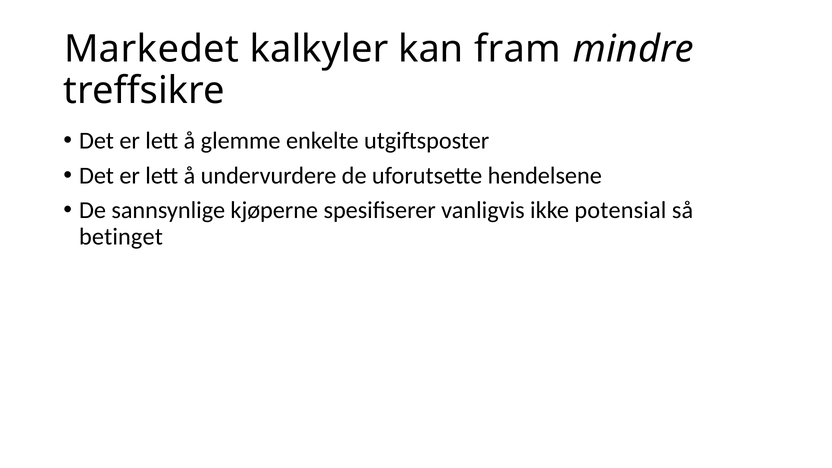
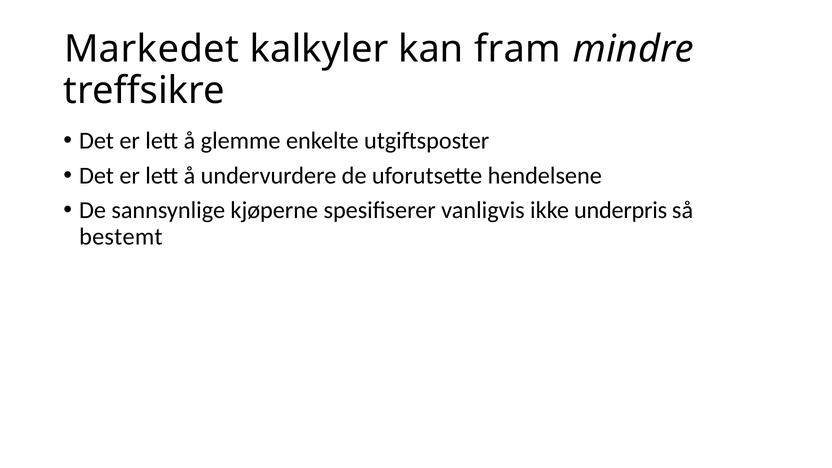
potensial: potensial -> underpris (621, 210)
betinget: betinget -> bestemt (121, 237)
